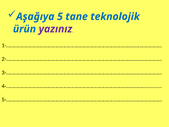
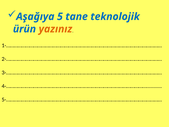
yazınız colour: purple -> orange (55, 29)
